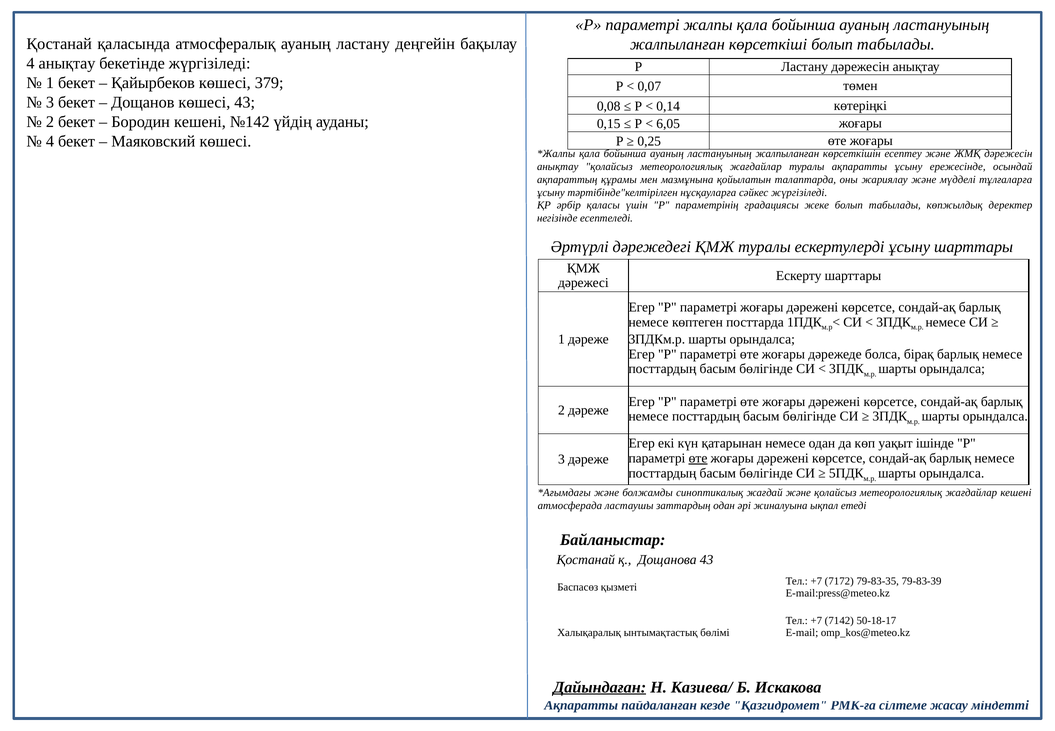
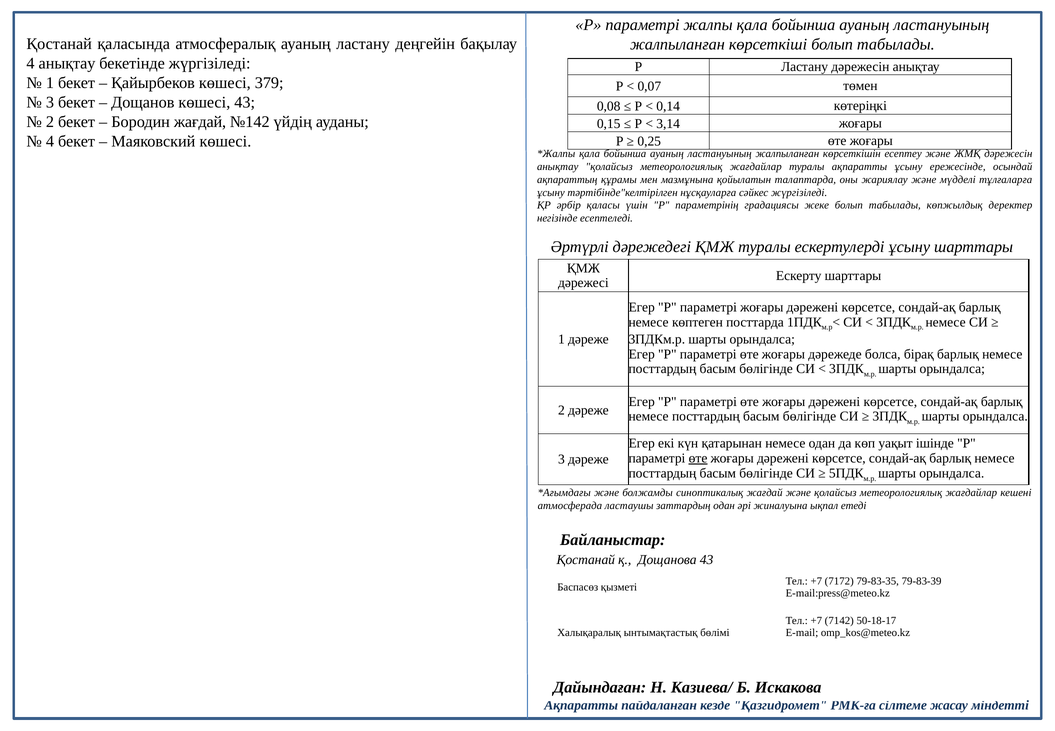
Бородин кешені: кешені -> жағдай (200, 122)
6,05: 6,05 -> 3,14 (668, 124)
Дайындаған underline: present -> none (600, 687)
